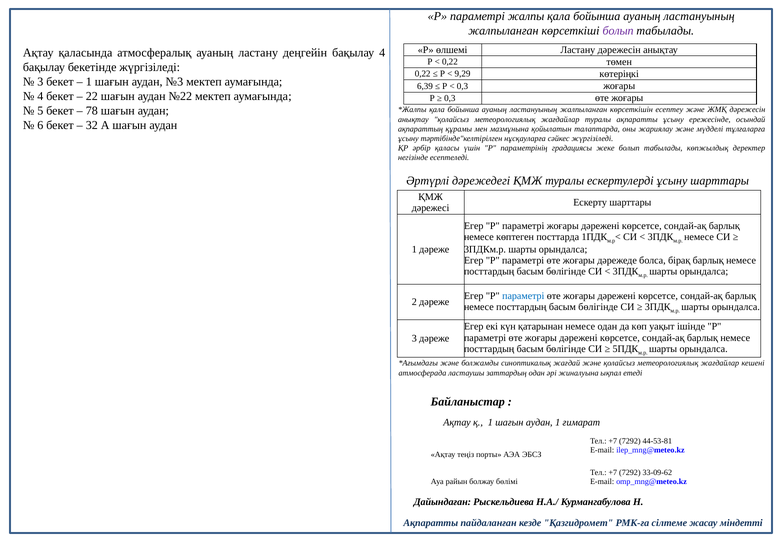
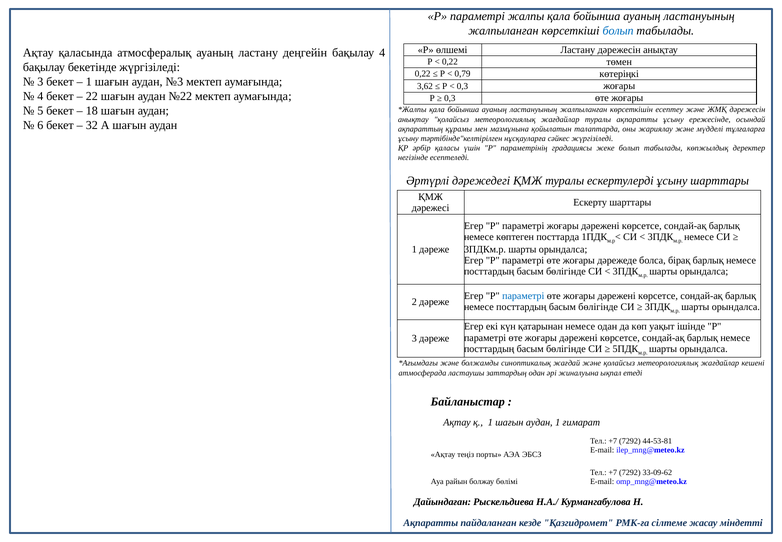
болып colour: purple -> blue (618, 31)
9,29: 9,29 -> 0,79 (463, 74)
6,39: 6,39 -> 3,62 (425, 86)
78: 78 -> 18 (92, 111)
